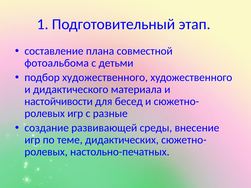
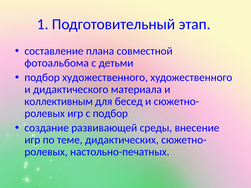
настойчивости: настойчивости -> коллективным (59, 102)
с разные: разные -> подбор (110, 114)
